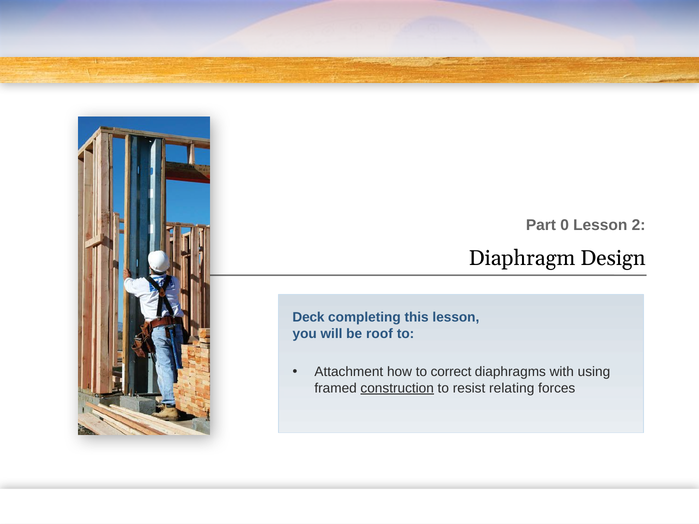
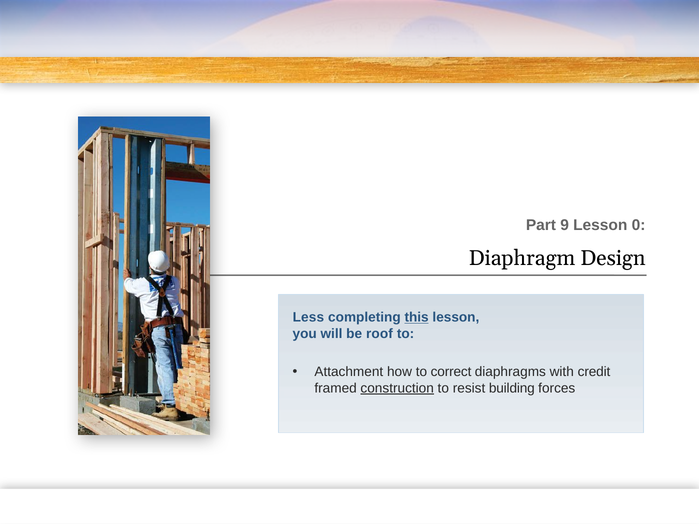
0: 0 -> 9 (565, 225)
2: 2 -> 0 (639, 225)
Deck: Deck -> Less (308, 318)
this underline: none -> present (417, 318)
using: using -> credit (594, 372)
relating: relating -> building (512, 388)
